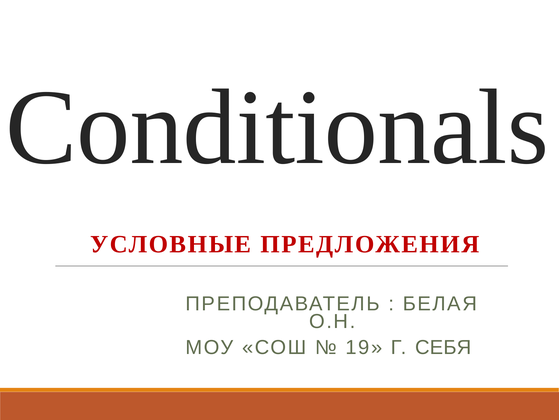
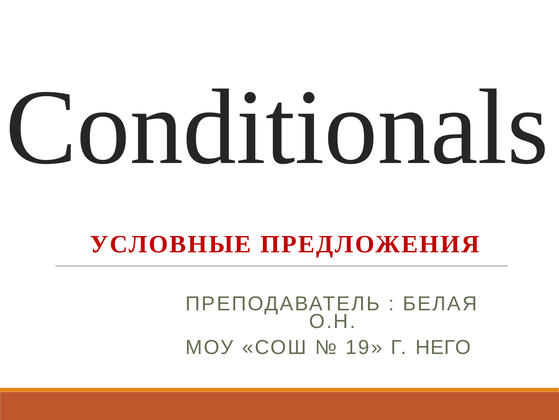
СЕБЯ: СЕБЯ -> НЕГО (443, 347)
